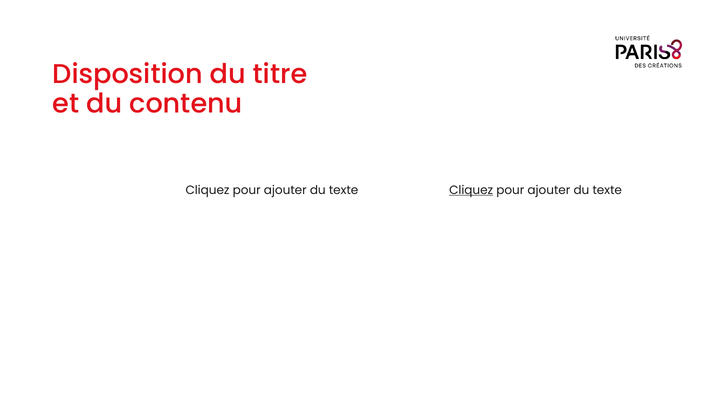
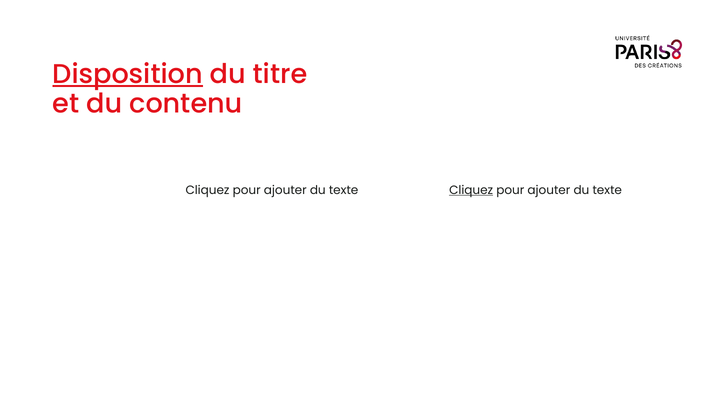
Disposition underline: none -> present (128, 74)
